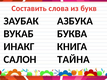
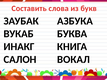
ТАЙНА: ТАЙНА -> ВОКАЛ (73, 60)
